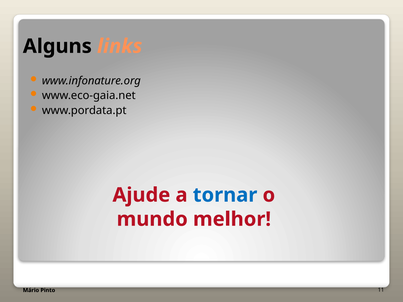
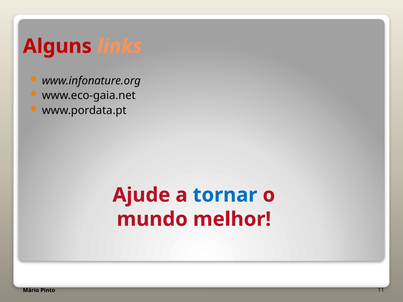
Alguns colour: black -> red (57, 46)
